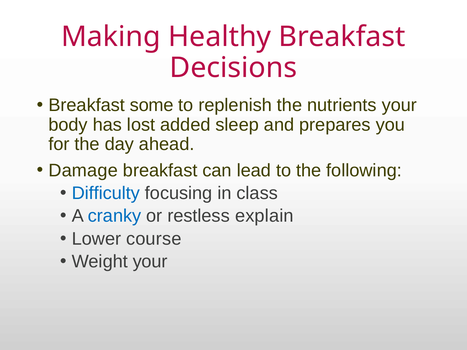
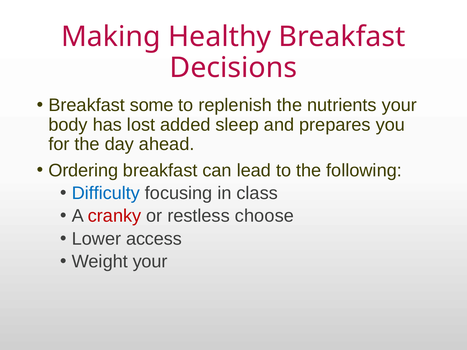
Damage: Damage -> Ordering (83, 170)
cranky colour: blue -> red (115, 216)
explain: explain -> choose (264, 216)
course: course -> access (154, 239)
